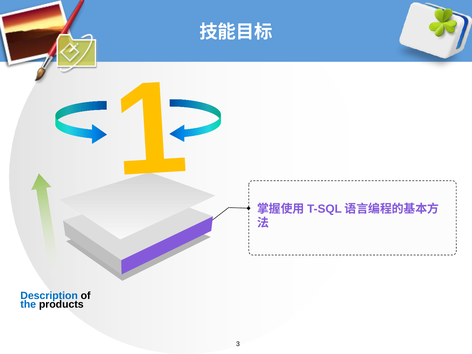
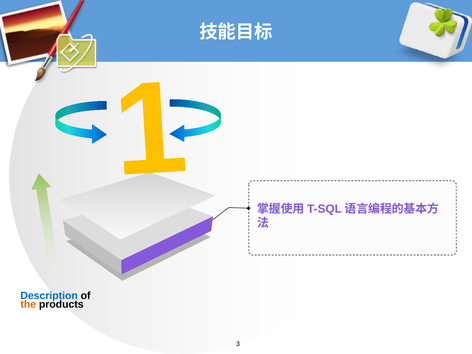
the colour: blue -> orange (28, 304)
